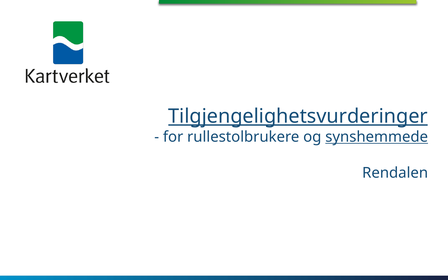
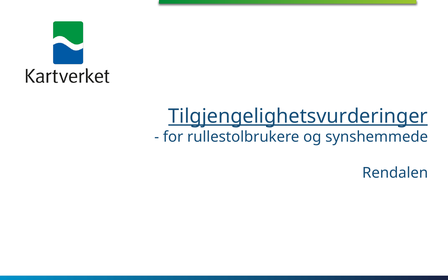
synshemmede underline: present -> none (377, 137)
